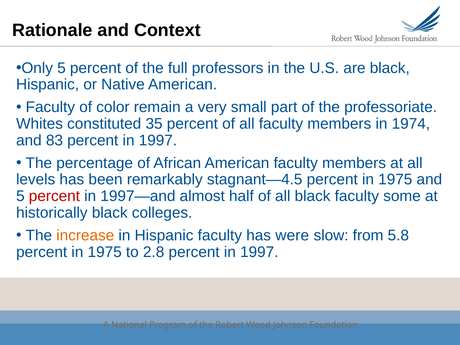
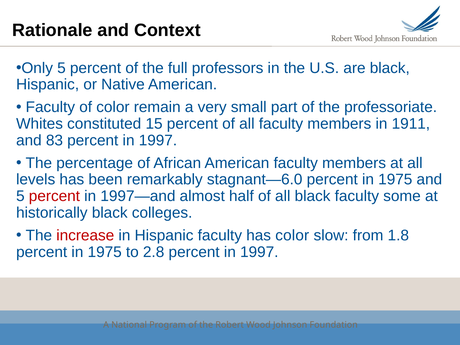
35: 35 -> 15 (154, 124)
1974: 1974 -> 1911 (411, 124)
stagnant—4.5: stagnant—4.5 -> stagnant—6.0 (255, 180)
increase colour: orange -> red (85, 235)
has were: were -> color (292, 235)
5.8: 5.8 -> 1.8 (398, 235)
